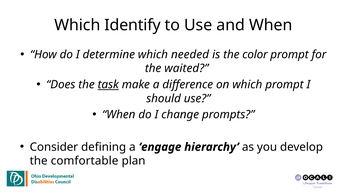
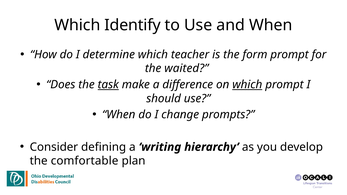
needed: needed -> teacher (190, 55)
color: color -> form (255, 55)
which underline: none -> present (247, 85)
engage: engage -> writing (160, 147)
